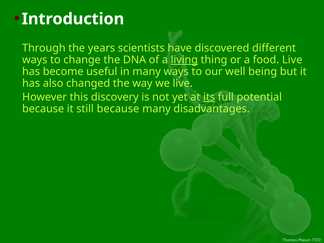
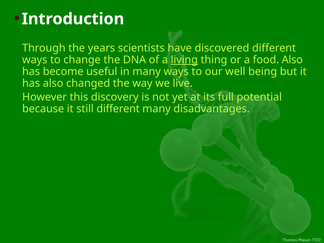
food Live: Live -> Also (292, 60)
its underline: present -> none (209, 97)
still because: because -> different (118, 109)
